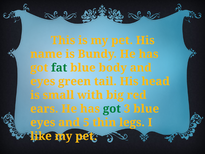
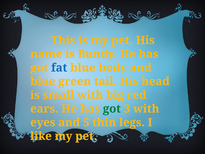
fat colour: green -> blue (59, 68)
eyes: eyes -> blue (43, 81)
3 blue: blue -> with (146, 109)
